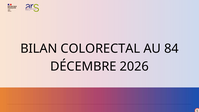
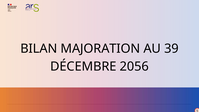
COLORECTAL: COLORECTAL -> MAJORATION (100, 49)
84: 84 -> 39 (171, 49)
2026: 2026 -> 2056 (134, 66)
